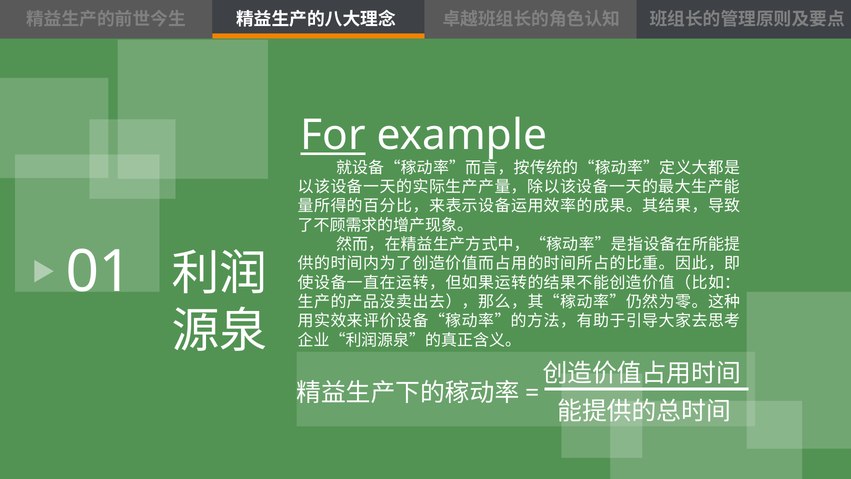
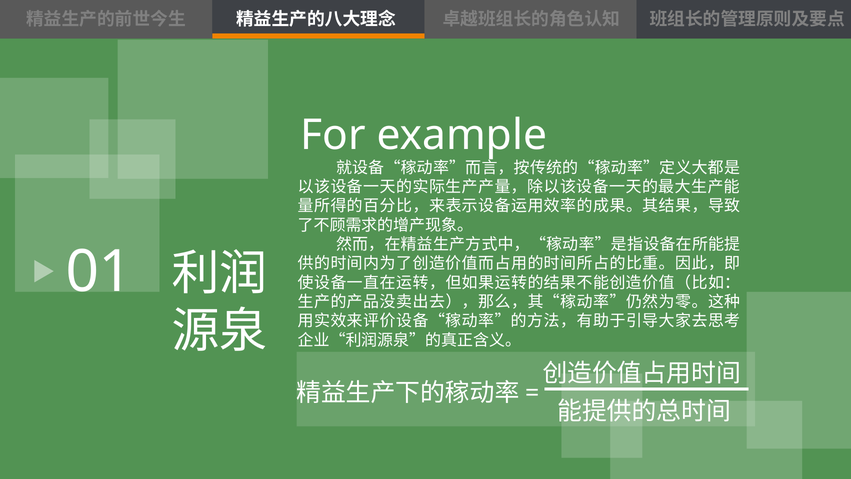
For underline: present -> none (333, 135)
